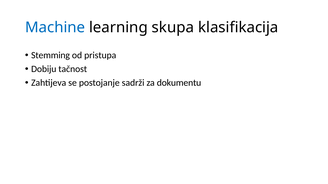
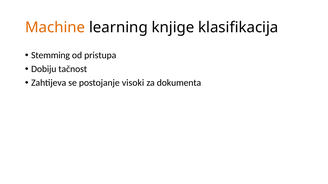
Machine colour: blue -> orange (55, 28)
skupa: skupa -> knjige (173, 28)
sadrži: sadrži -> visoki (133, 83)
dokumentu: dokumentu -> dokumenta (179, 83)
